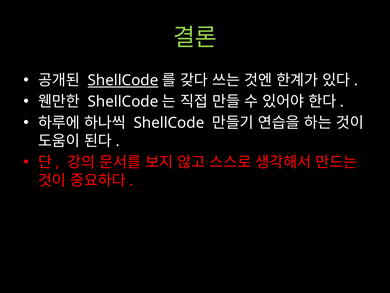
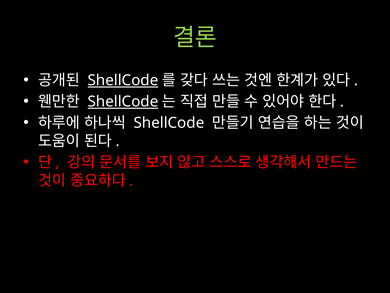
ShellCode underline: none -> present (123, 102)
